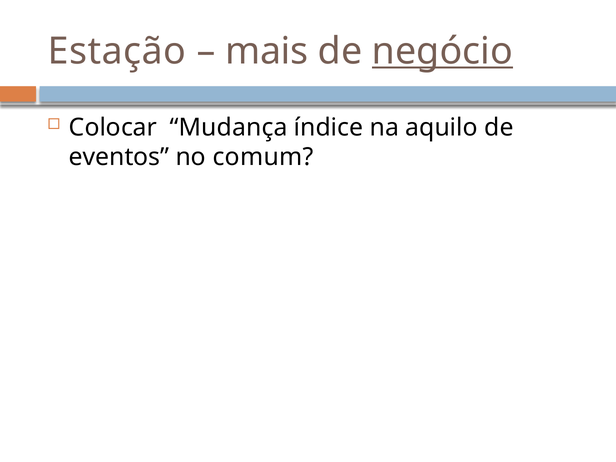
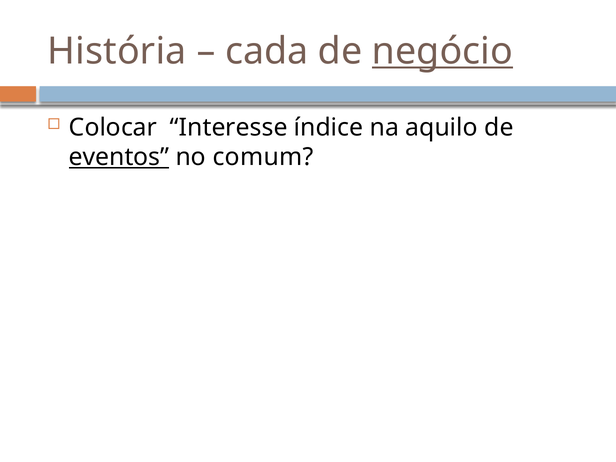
Estação: Estação -> História (117, 51)
mais: mais -> cada (267, 51)
Mudança: Mudança -> Interesse (229, 127)
eventos underline: none -> present (119, 157)
